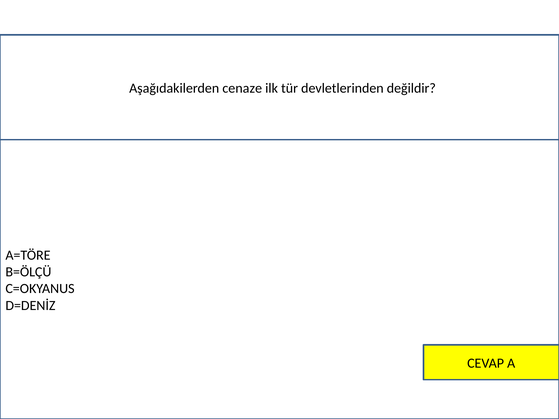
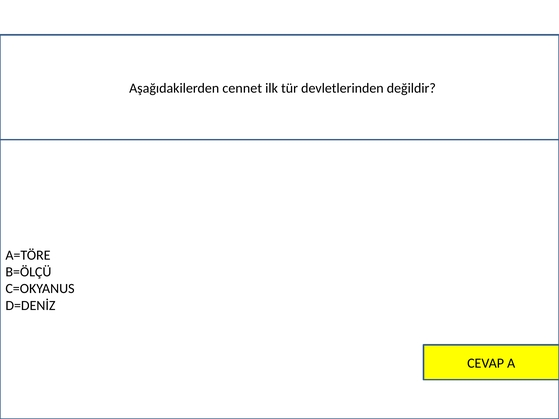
cenaze: cenaze -> cennet (242, 88)
